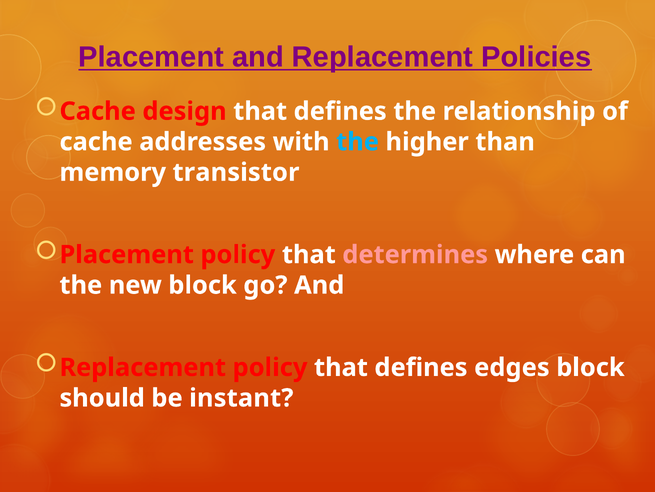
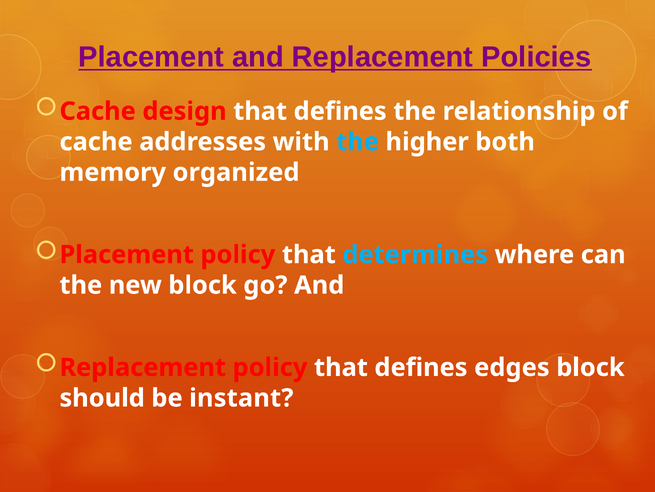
than: than -> both (505, 142)
transistor: transistor -> organized (236, 172)
determines colour: pink -> light blue (415, 254)
